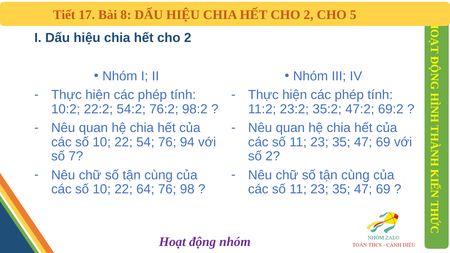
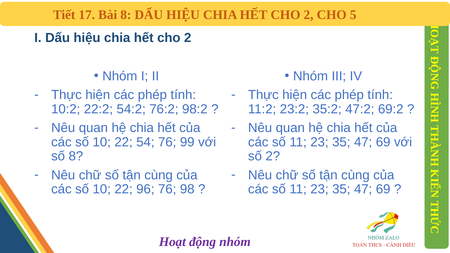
94: 94 -> 99 (187, 142)
số 7: 7 -> 8 (76, 156)
64: 64 -> 96 (145, 189)
